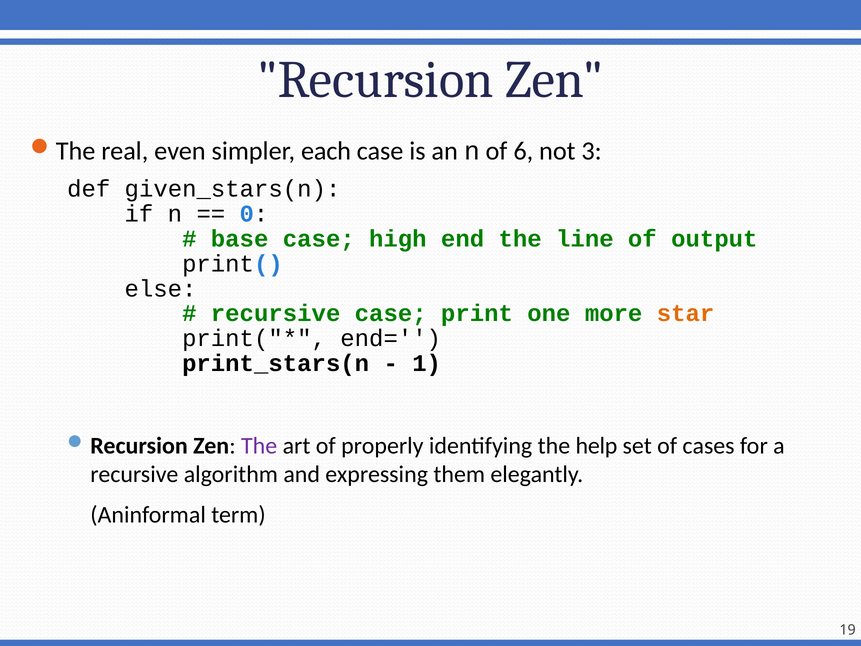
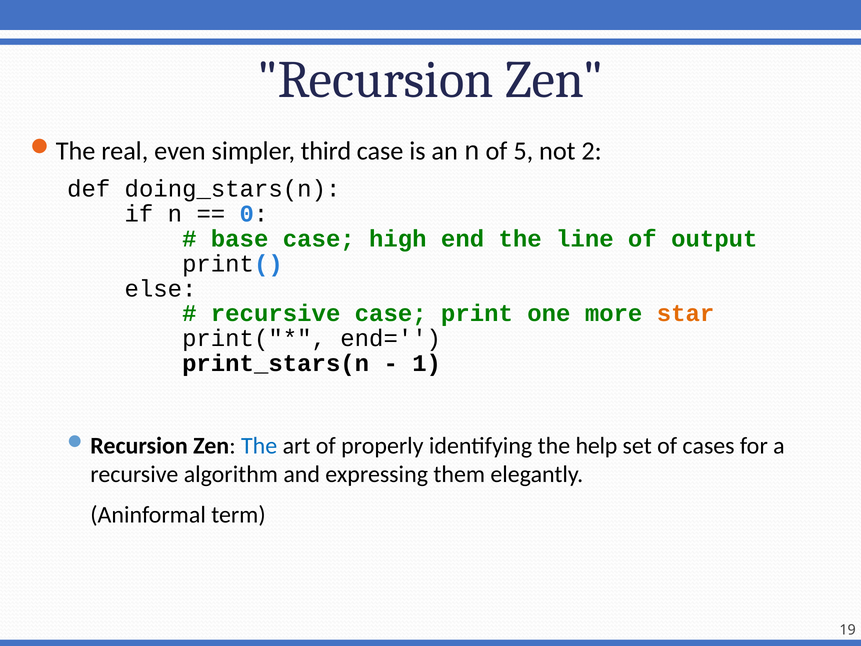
each: each -> third (326, 151)
6: 6 -> 5 (523, 151)
3: 3 -> 2 (592, 151)
given_stars(n: given_stars(n -> doing_stars(n (232, 189)
The colour: purple -> blue (259, 446)
